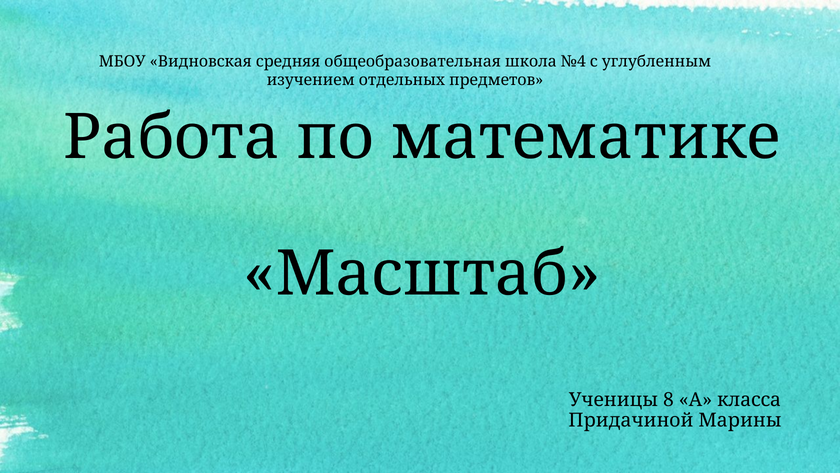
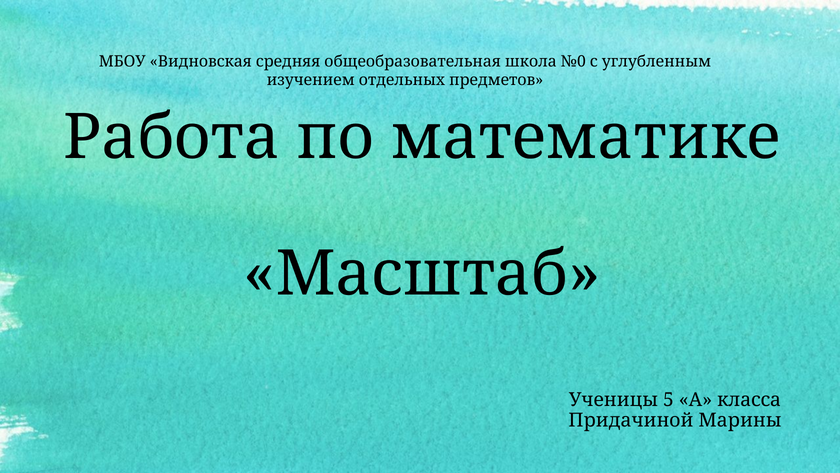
№4: №4 -> №0 (573, 61)
8: 8 -> 5 (668, 400)
